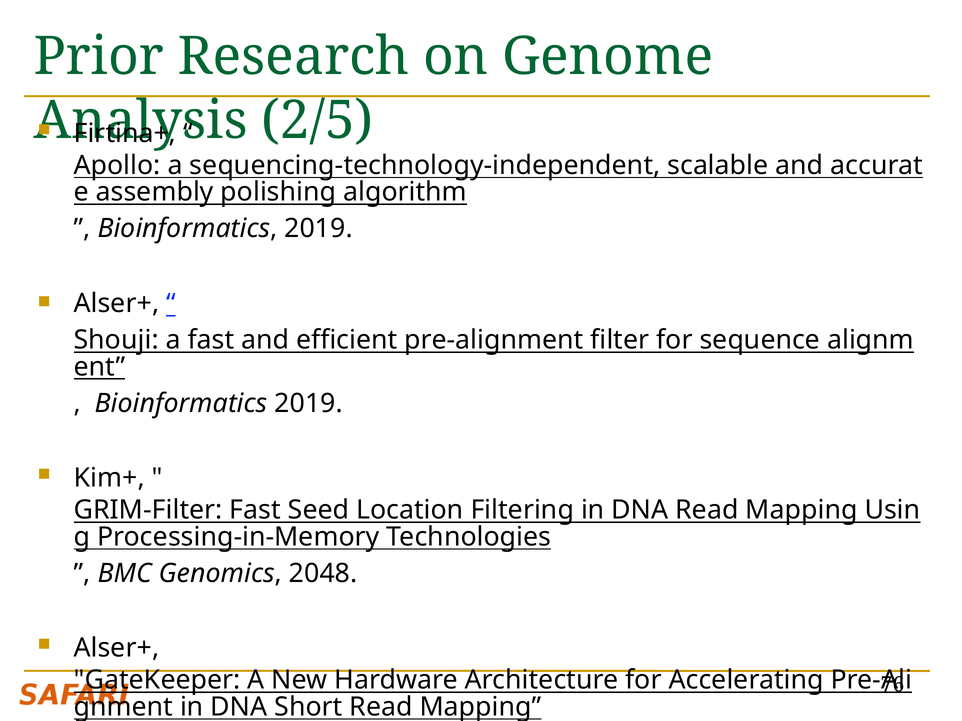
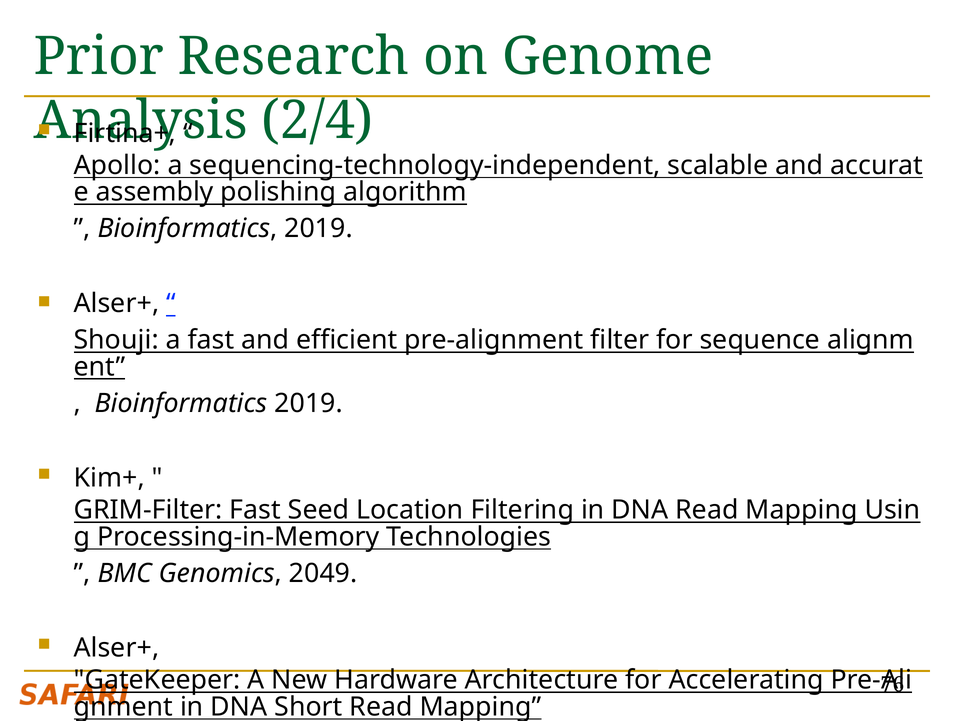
2/5: 2/5 -> 2/4 (317, 121)
2048: 2048 -> 2049 (323, 574)
